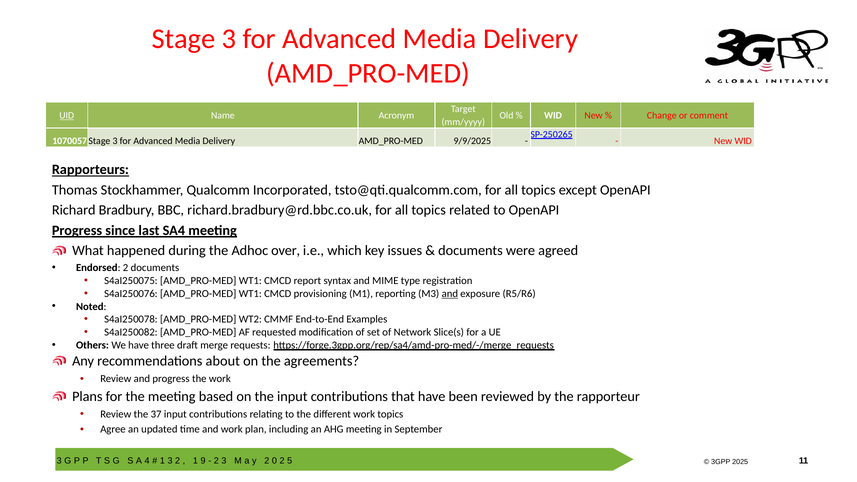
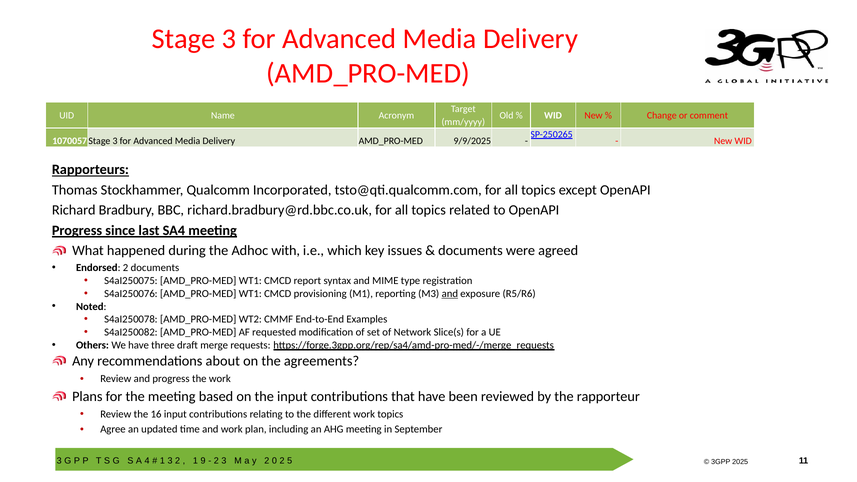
UID underline: present -> none (67, 116)
over: over -> with (286, 251)
37: 37 -> 16 (156, 414)
